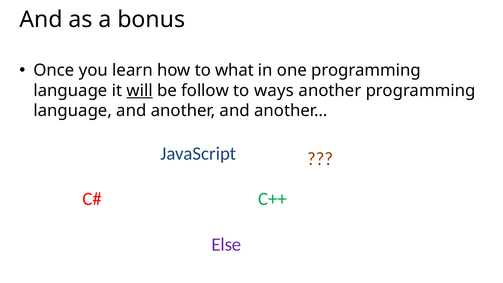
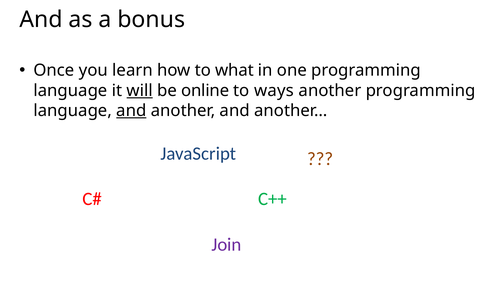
follow: follow -> online (205, 90)
and underline: none -> present (131, 111)
Else: Else -> Join (226, 245)
